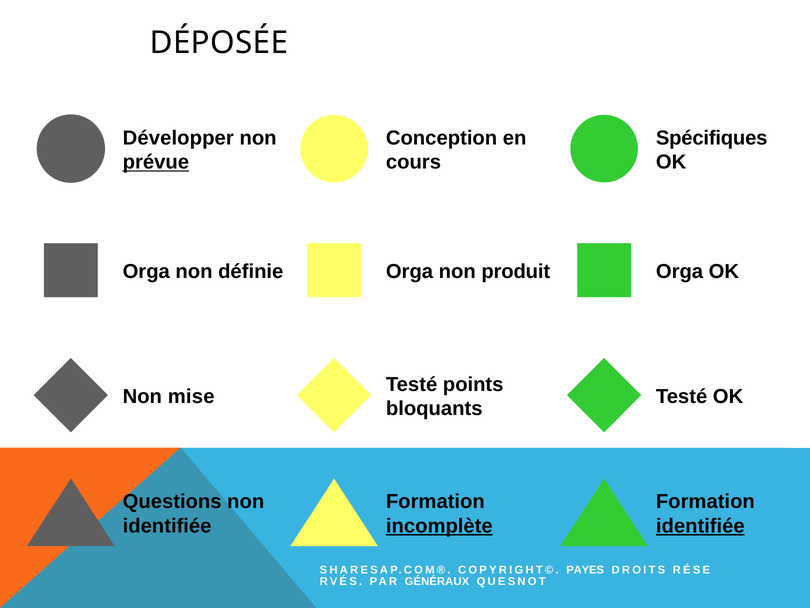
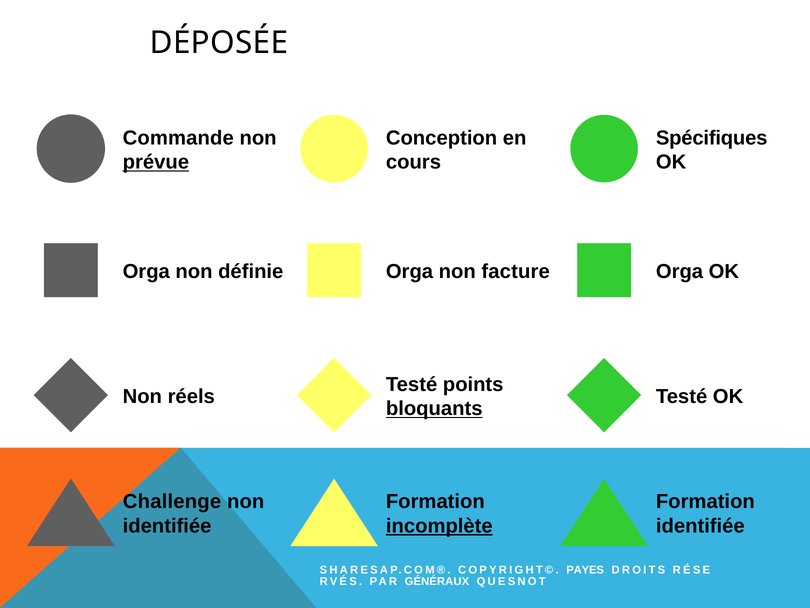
Développer: Développer -> Commande (178, 138)
produit: produit -> facture (516, 271)
mise: mise -> réels (191, 396)
bloquants underline: none -> present (434, 408)
Questions: Questions -> Challenge (172, 501)
identifiée underline: present -> none (700, 526)
